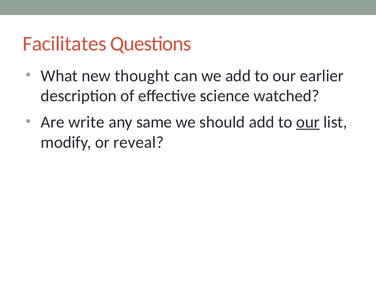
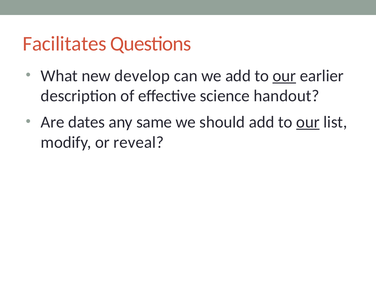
thought: thought -> develop (142, 76)
our underline: none -> present (284, 76)
watched: watched -> handout (286, 96)
write: write -> dates (86, 122)
